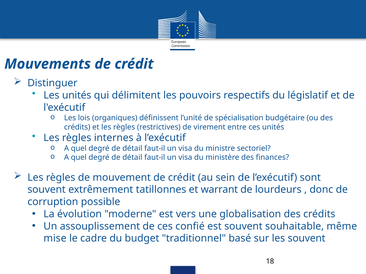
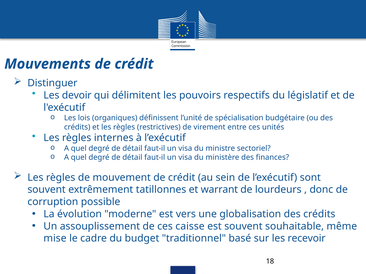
Les unités: unités -> devoir (77, 95)
confié: confié -> caisse (190, 227)
les souvent: souvent -> recevoir (307, 239)
